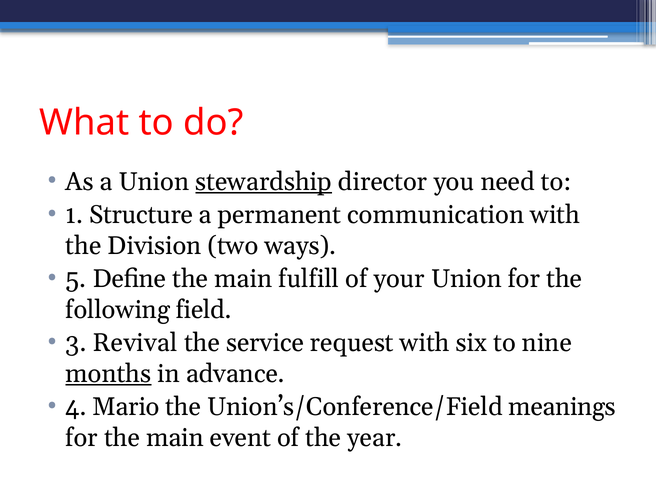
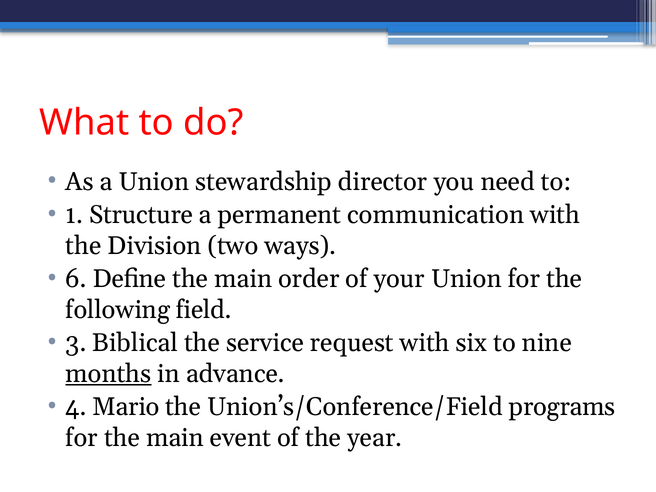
stewardship underline: present -> none (264, 182)
5: 5 -> 6 (76, 279)
fulfill: fulfill -> order (309, 279)
Revival: Revival -> Biblical (135, 343)
meanings: meanings -> programs (562, 407)
